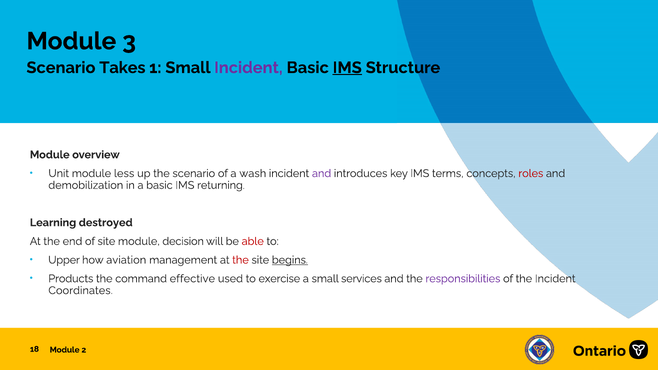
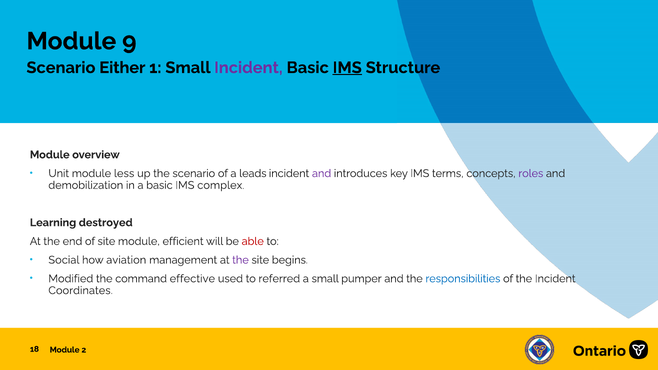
3: 3 -> 9 (129, 41)
Takes: Takes -> Either (122, 68)
wash: wash -> leads (253, 173)
roles colour: red -> purple (531, 173)
returning: returning -> complex (221, 185)
decision: decision -> efficient (183, 241)
Upper: Upper -> Social (64, 260)
the colour: red -> purple (241, 260)
begins underline: present -> none (290, 260)
Products: Products -> Modified (71, 279)
exercise: exercise -> referred (279, 279)
services: services -> pumper (361, 279)
responsibilities colour: purple -> blue (463, 279)
